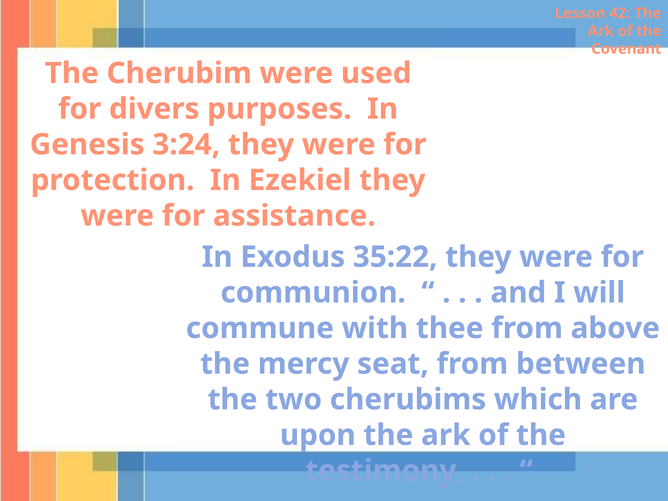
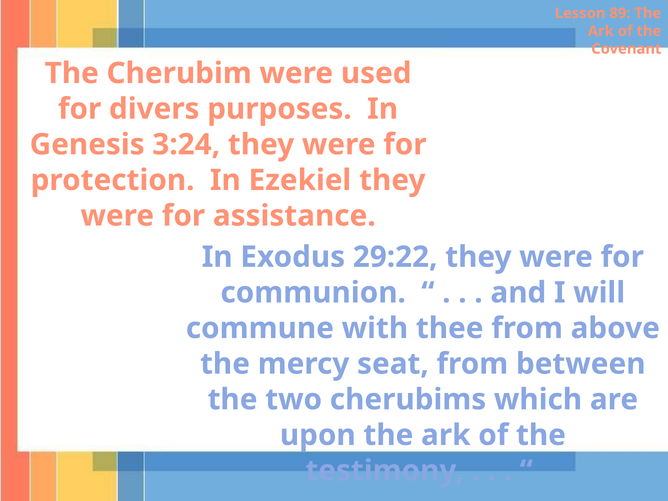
42: 42 -> 89 (620, 13)
35:22: 35:22 -> 29:22 (395, 257)
